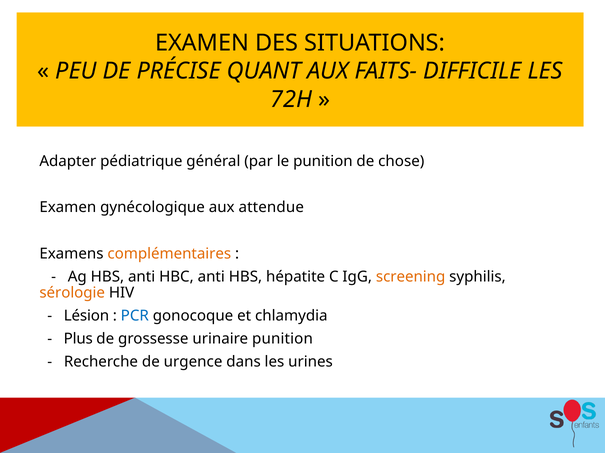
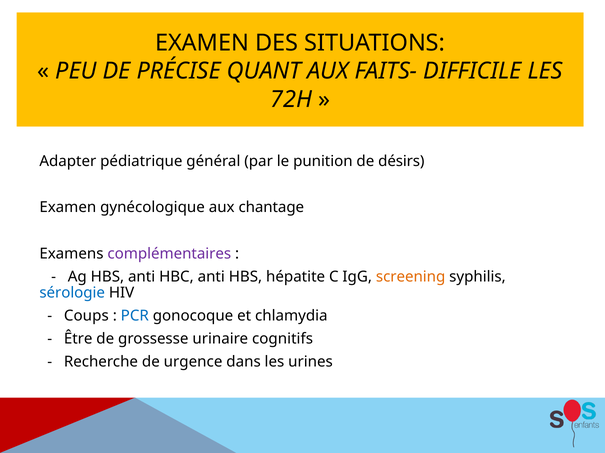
chose: chose -> désirs (401, 162)
attendue: attendue -> chantage (271, 208)
complémentaires colour: orange -> purple (169, 254)
sérologie colour: orange -> blue (72, 293)
Lésion: Lésion -> Coups (86, 316)
Plus: Plus -> Être (78, 339)
urinaire punition: punition -> cognitifs (283, 339)
